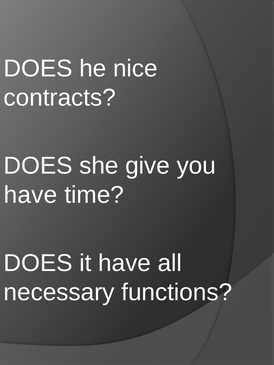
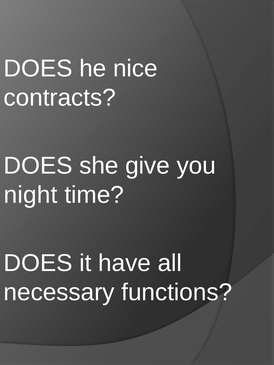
have: have -> night (31, 195)
